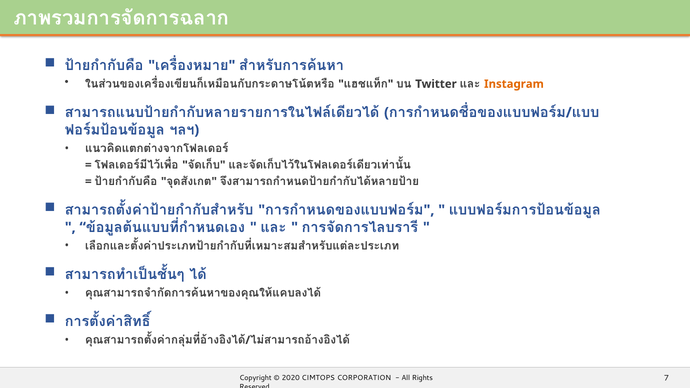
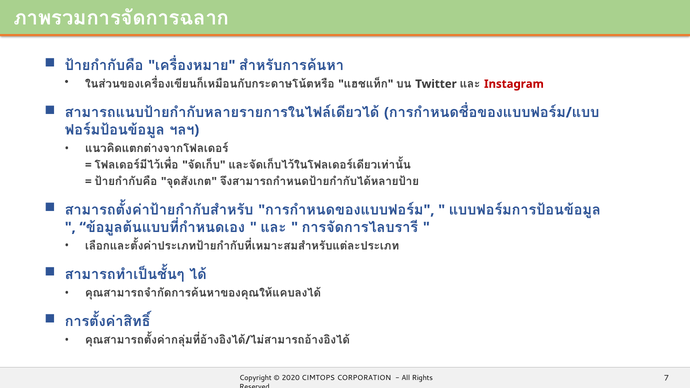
Instagram colour: orange -> red (514, 84)
